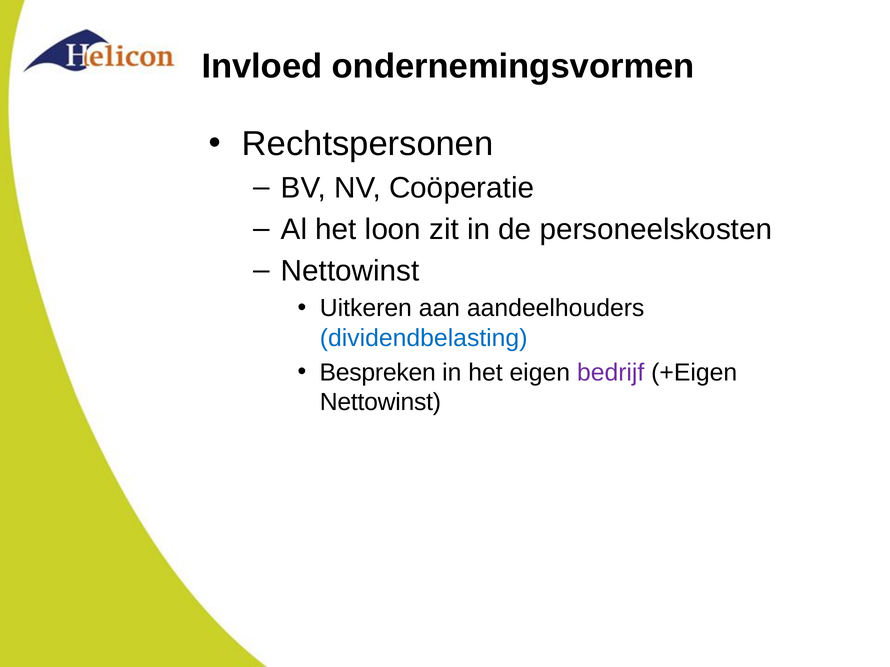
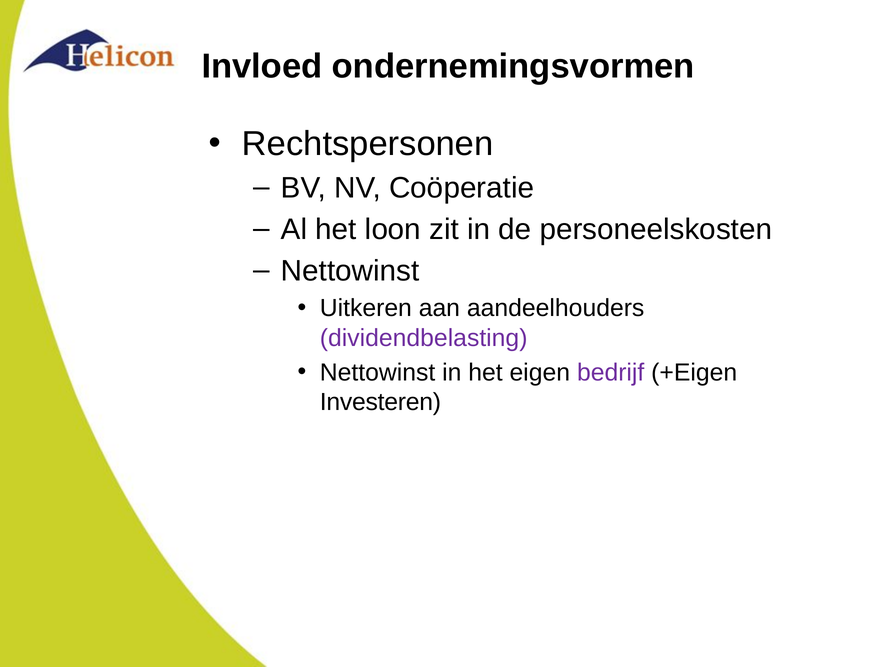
dividendbelasting colour: blue -> purple (424, 338)
Bespreken: Bespreken -> Nettowinst (378, 373)
Nettowinst: Nettowinst -> Investeren (380, 403)
